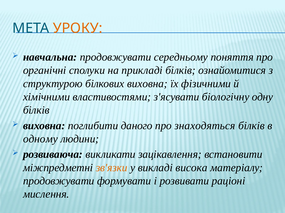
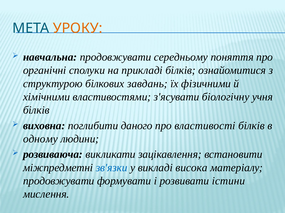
білкових виховна: виховна -> завдань (147, 84)
одну: одну -> учня (262, 97)
знаходяться: знаходяться -> властивості (205, 126)
зв'язки colour: orange -> blue (112, 168)
раціоні: раціоні -> істини (228, 181)
